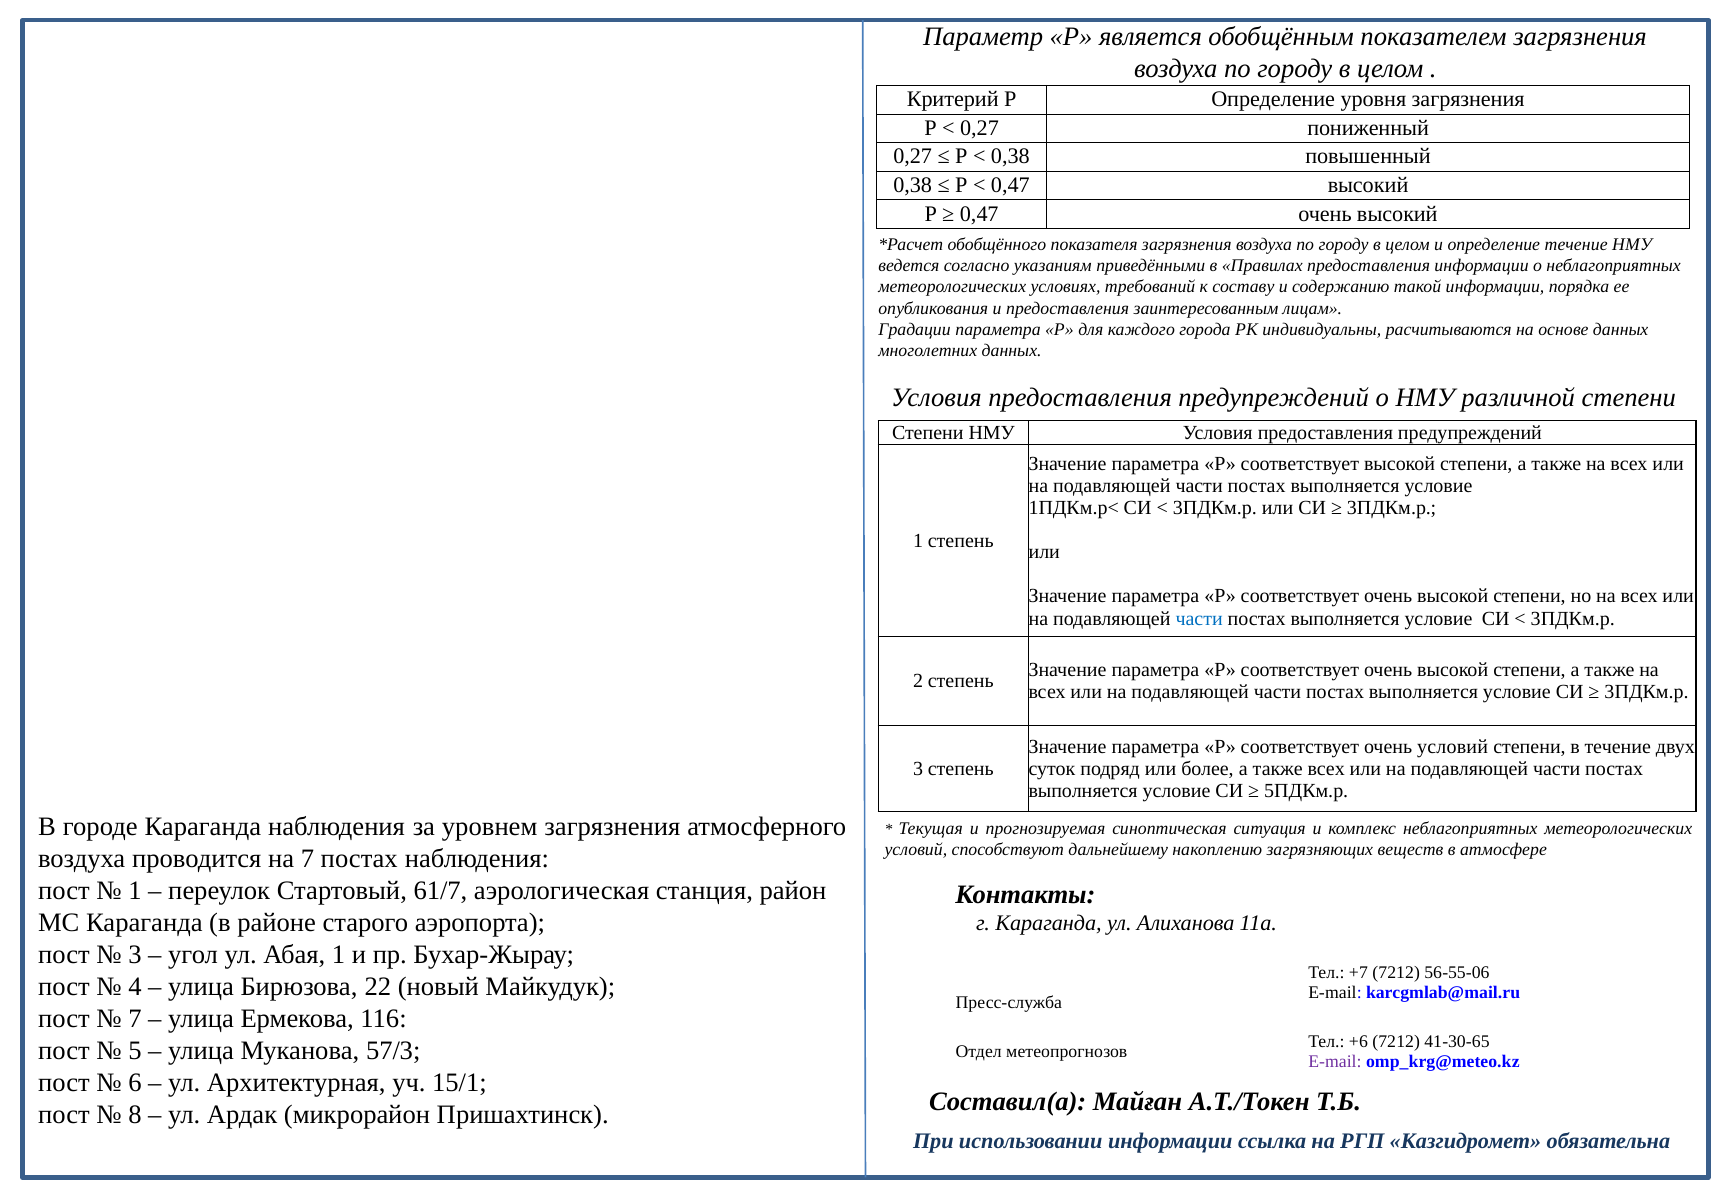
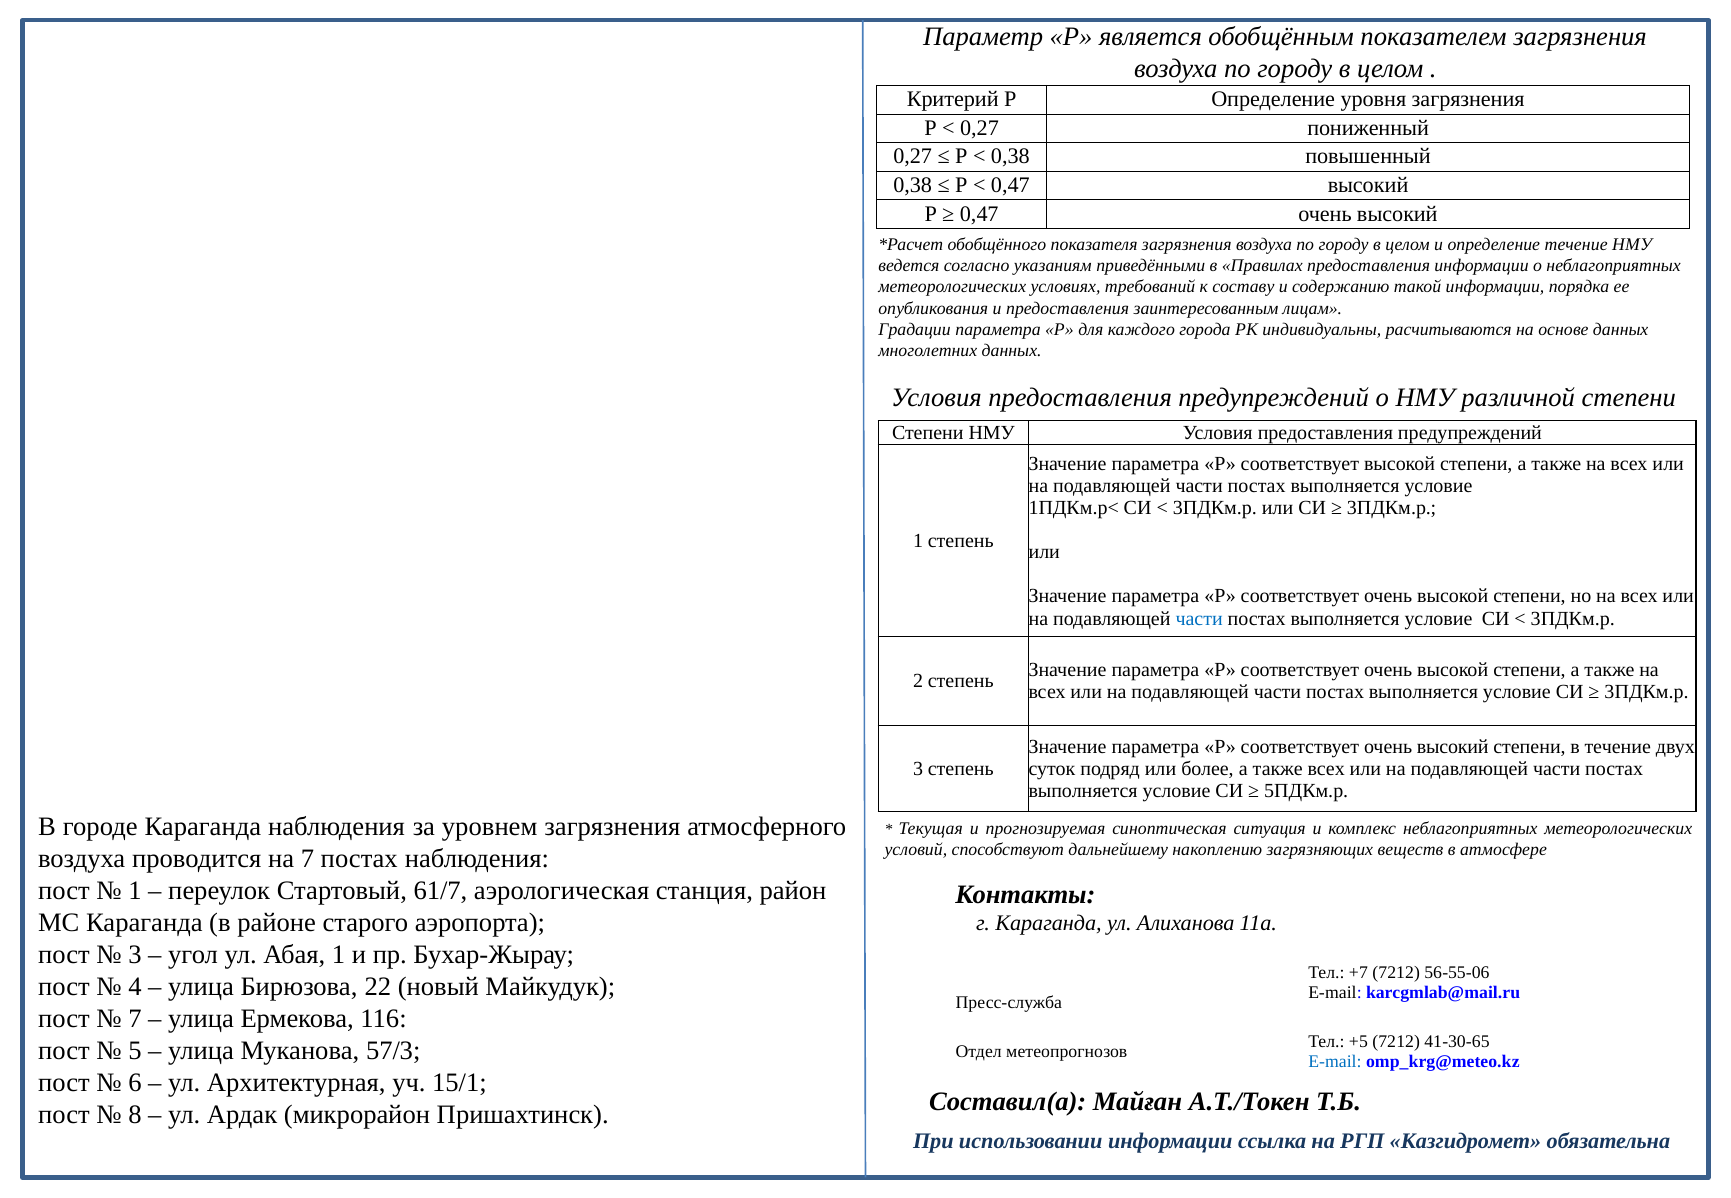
соответствует очень условий: условий -> высокий (1453, 747)
+6: +6 -> +5 (1358, 1042)
E-mail colour: purple -> blue (1335, 1062)
